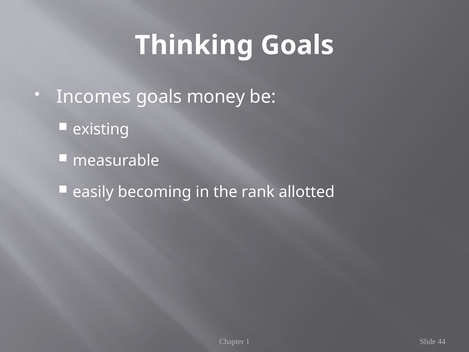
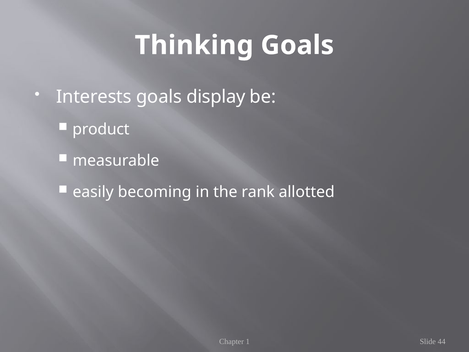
Incomes: Incomes -> Interests (94, 97)
money: money -> display (216, 97)
existing: existing -> product (101, 129)
